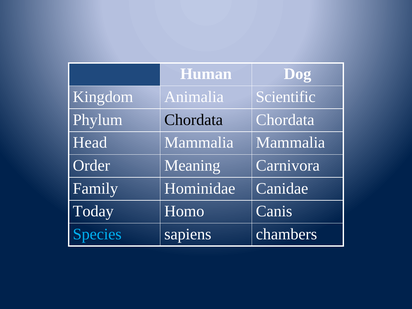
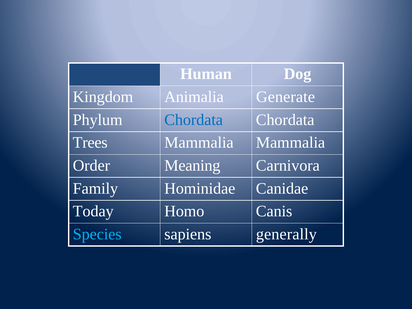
Scientific: Scientific -> Generate (286, 97)
Chordata colour: black -> blue (194, 120)
Head: Head -> Trees (90, 143)
chambers: chambers -> generally (286, 234)
